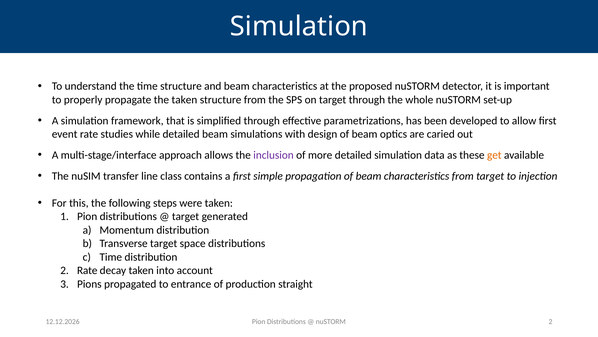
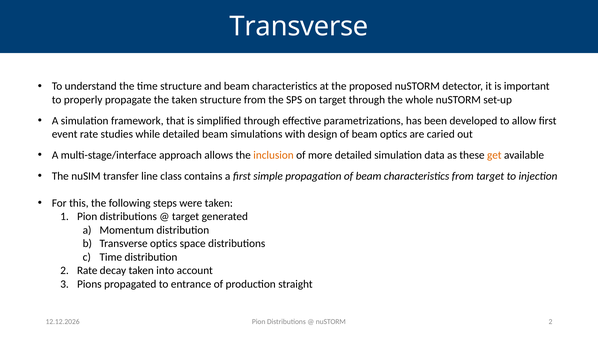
Simulation: Simulation -> Transverse (299, 26)
inclusion colour: purple -> orange (274, 155)
Transverse target: target -> optics (164, 243)
